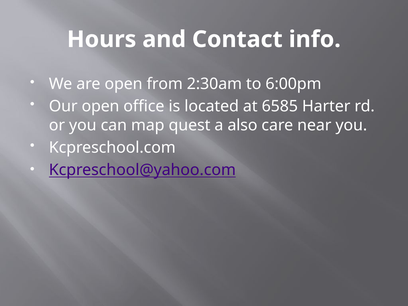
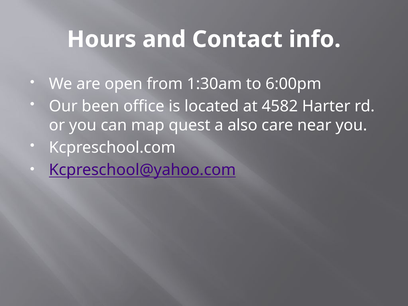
2:30am: 2:30am -> 1:30am (214, 84)
Our open: open -> been (100, 106)
6585: 6585 -> 4582 (280, 106)
